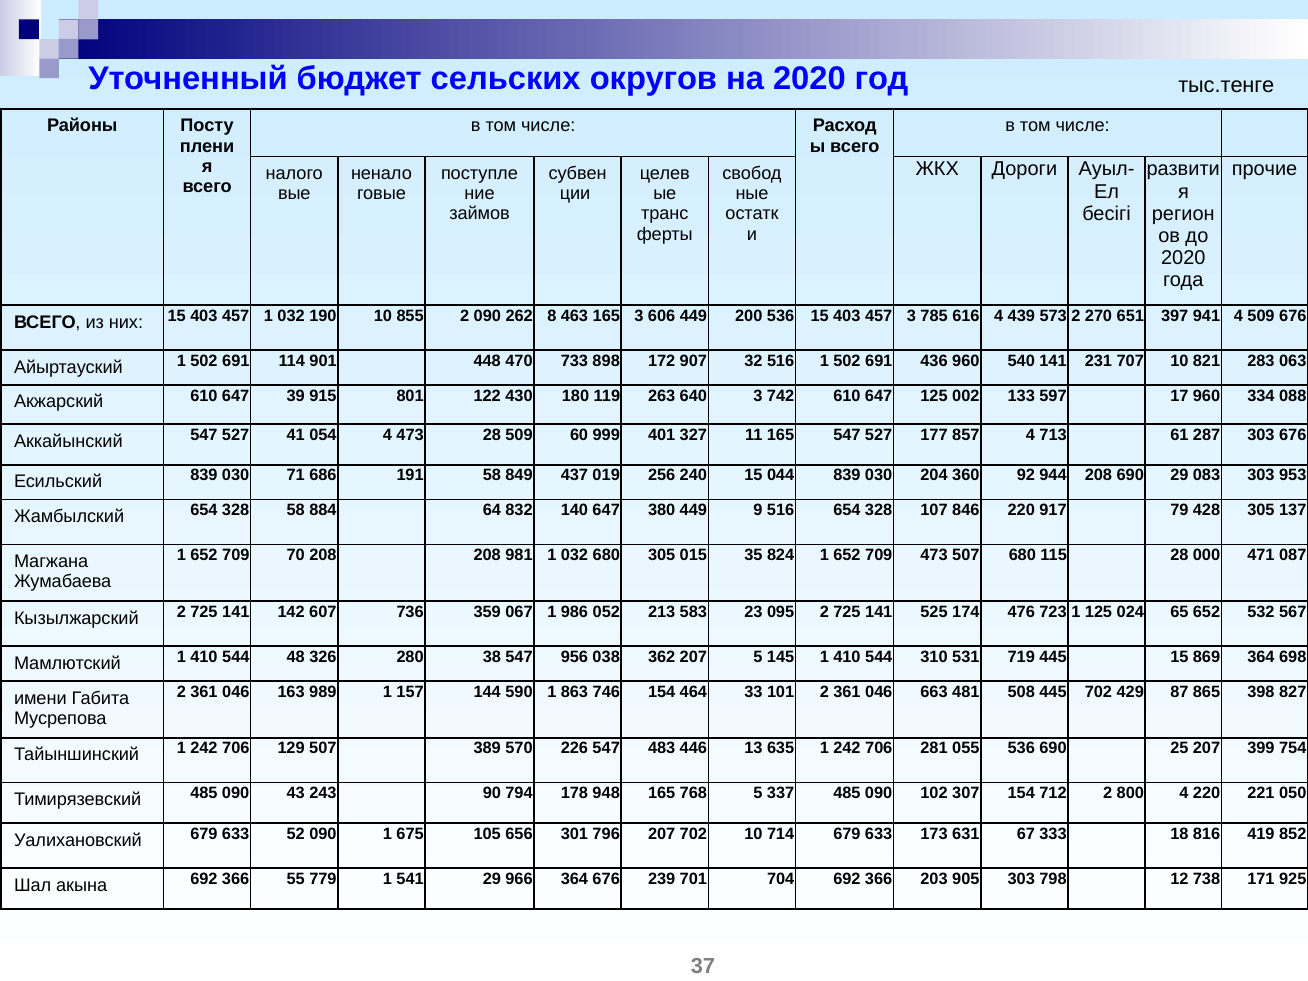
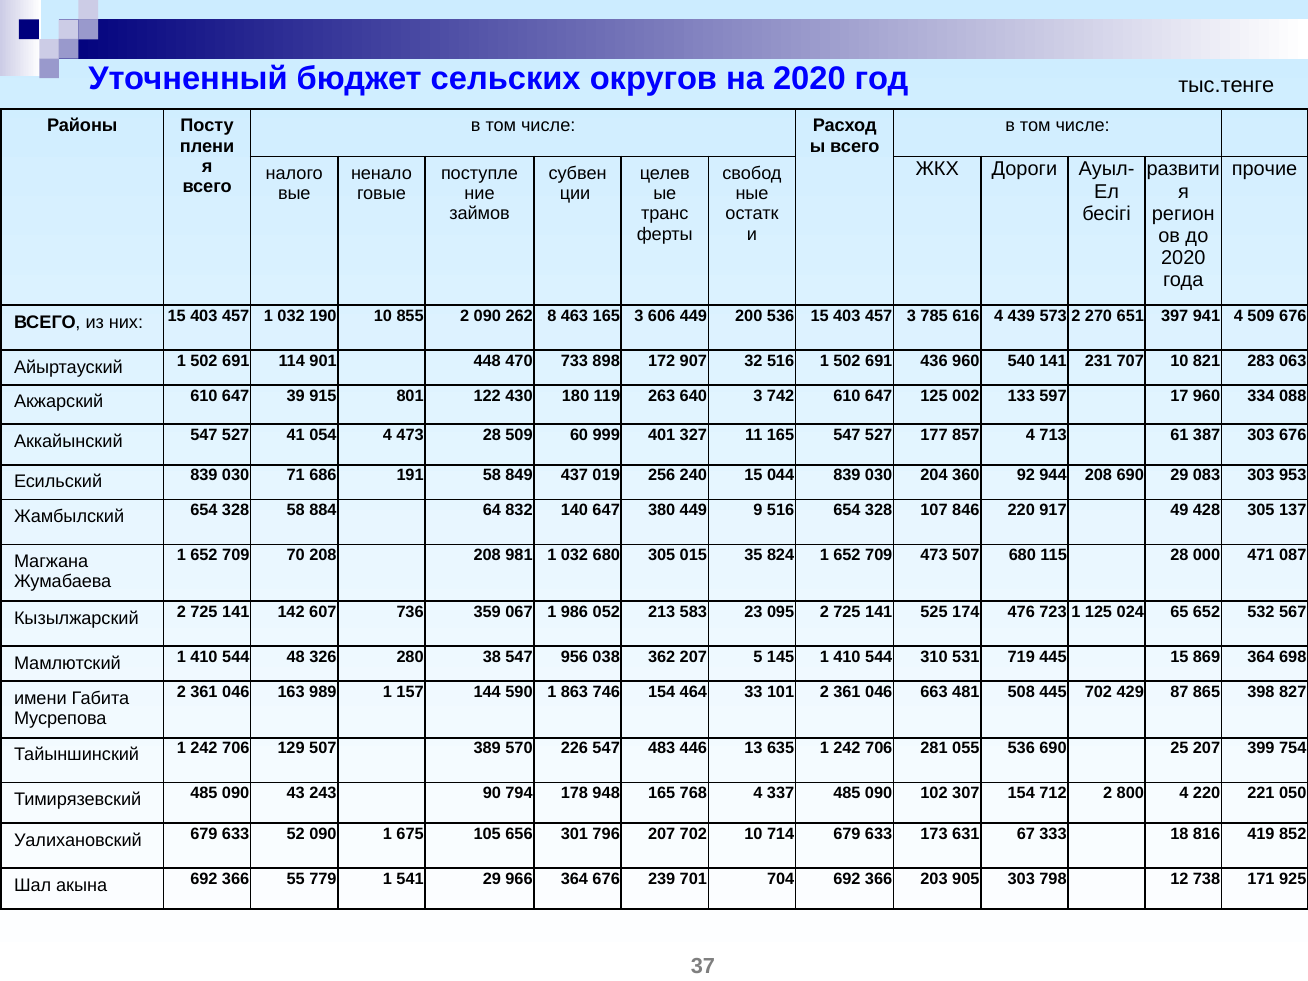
287: 287 -> 387 (1207, 435)
79: 79 -> 49 (1179, 510)
768 5: 5 -> 4 (758, 793)
